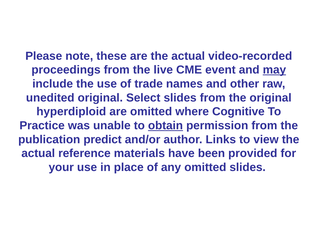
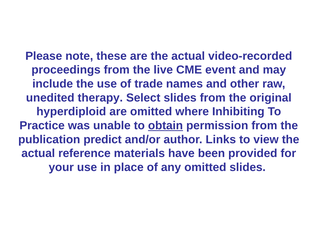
may underline: present -> none (274, 70)
unedited original: original -> therapy (100, 98)
Cognitive: Cognitive -> Inhibiting (238, 112)
